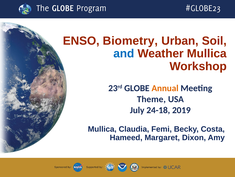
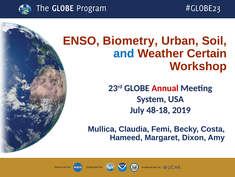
Weather Mullica: Mullica -> Certain (207, 53)
Annual colour: orange -> red (165, 88)
Theme: Theme -> System (151, 99)
24-18: 24-18 -> 48-18 (158, 110)
